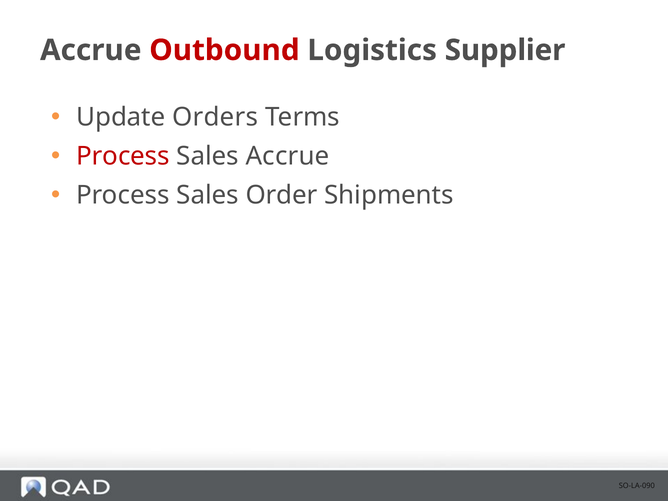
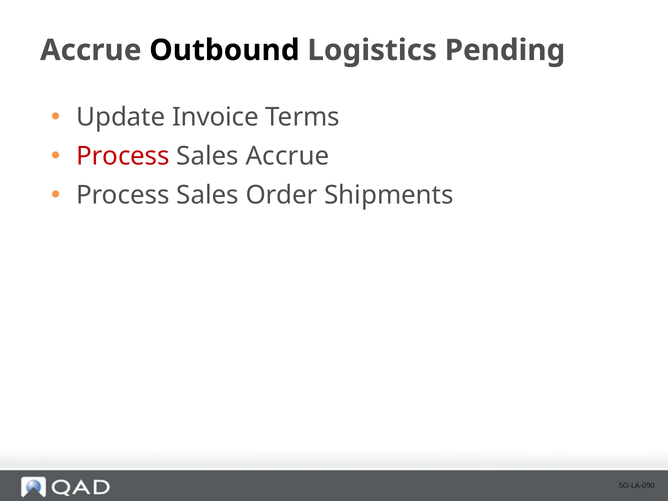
Outbound colour: red -> black (224, 50)
Supplier: Supplier -> Pending (505, 50)
Orders: Orders -> Invoice (215, 117)
